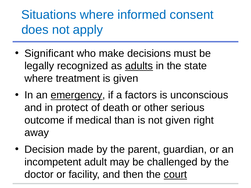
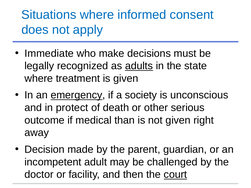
Significant: Significant -> Immediate (49, 53)
factors: factors -> society (141, 95)
